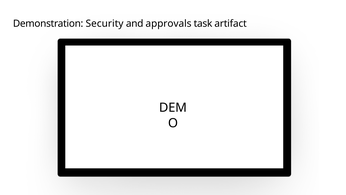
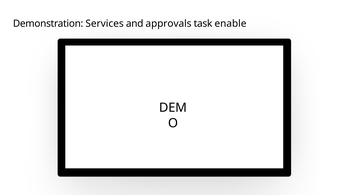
Security: Security -> Services (105, 24)
artifact: artifact -> enable (230, 24)
